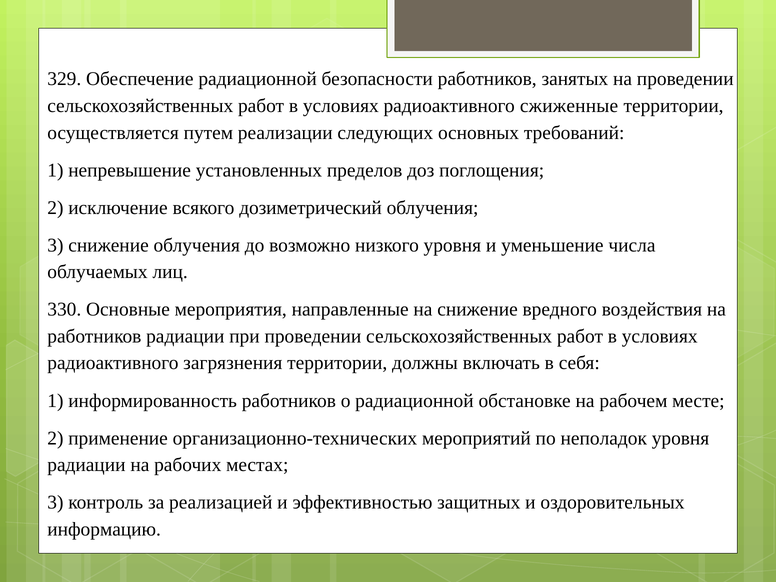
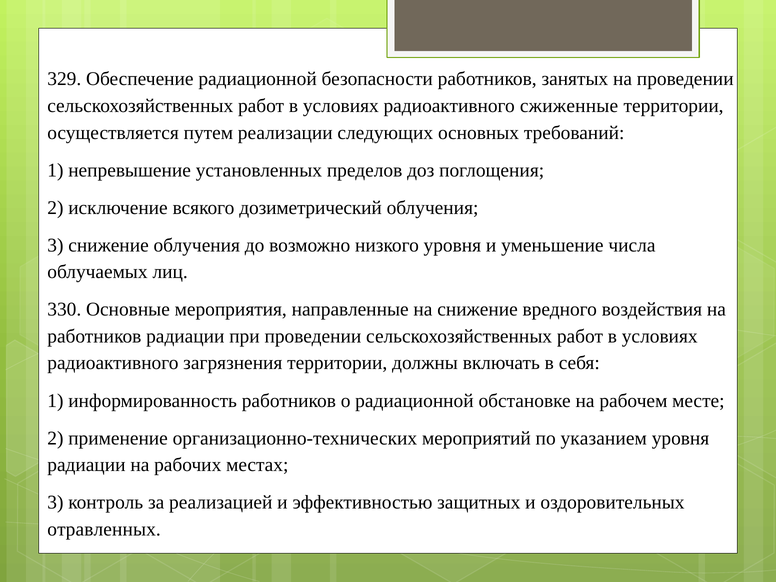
неполадок: неполадок -> указанием (604, 438)
информацию: информацию -> отравленных (104, 529)
